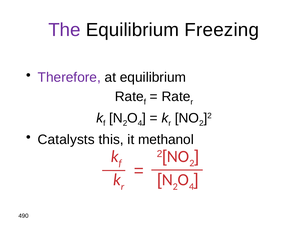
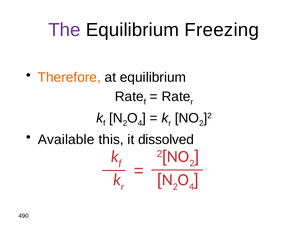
Therefore colour: purple -> orange (69, 77)
Catalysts: Catalysts -> Available (66, 139)
methanol: methanol -> dissolved (166, 139)
